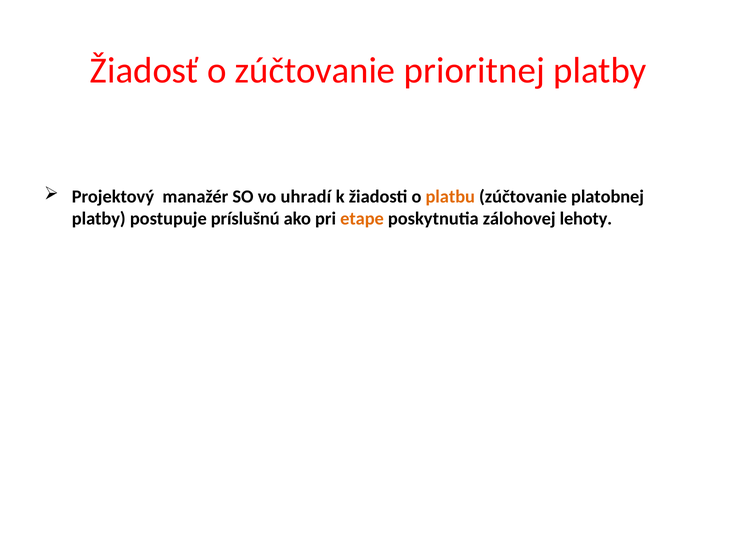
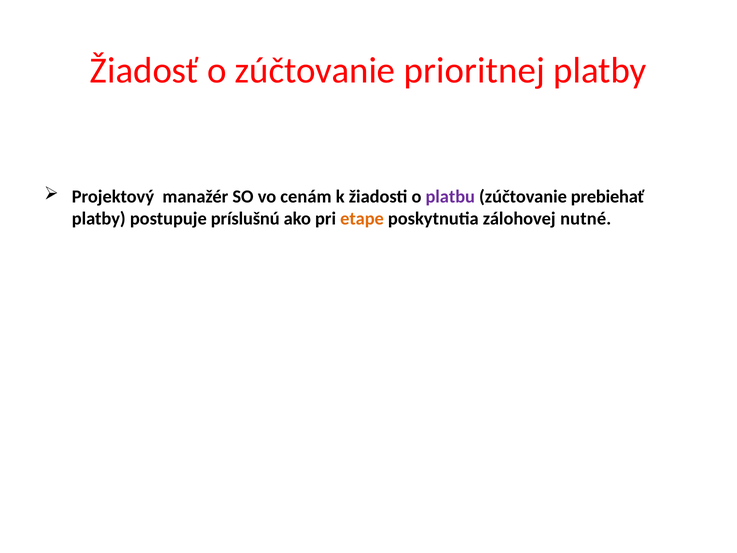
uhradí: uhradí -> cenám (306, 197)
platbu colour: orange -> purple (450, 197)
platobnej: platobnej -> prebiehať (608, 197)
lehoty: lehoty -> nutné (586, 219)
